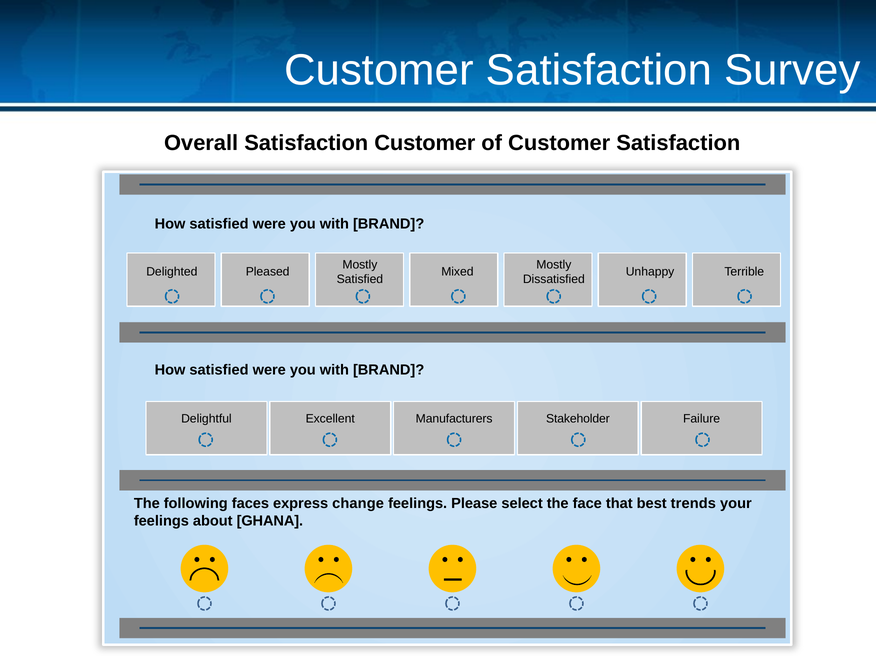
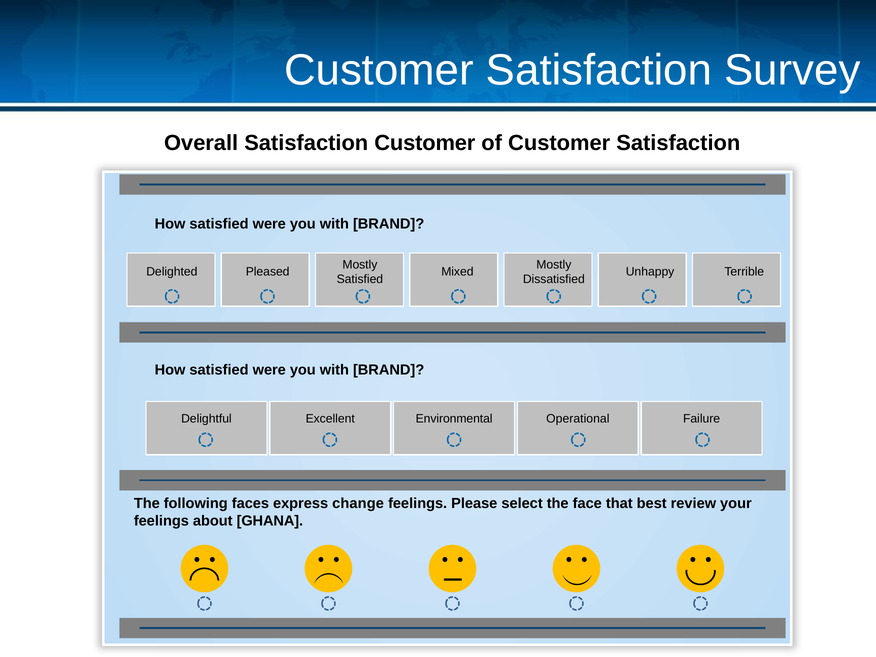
Manufacturers: Manufacturers -> Environmental (454, 419)
Stakeholder: Stakeholder -> Operational (578, 419)
trends: trends -> review (693, 503)
